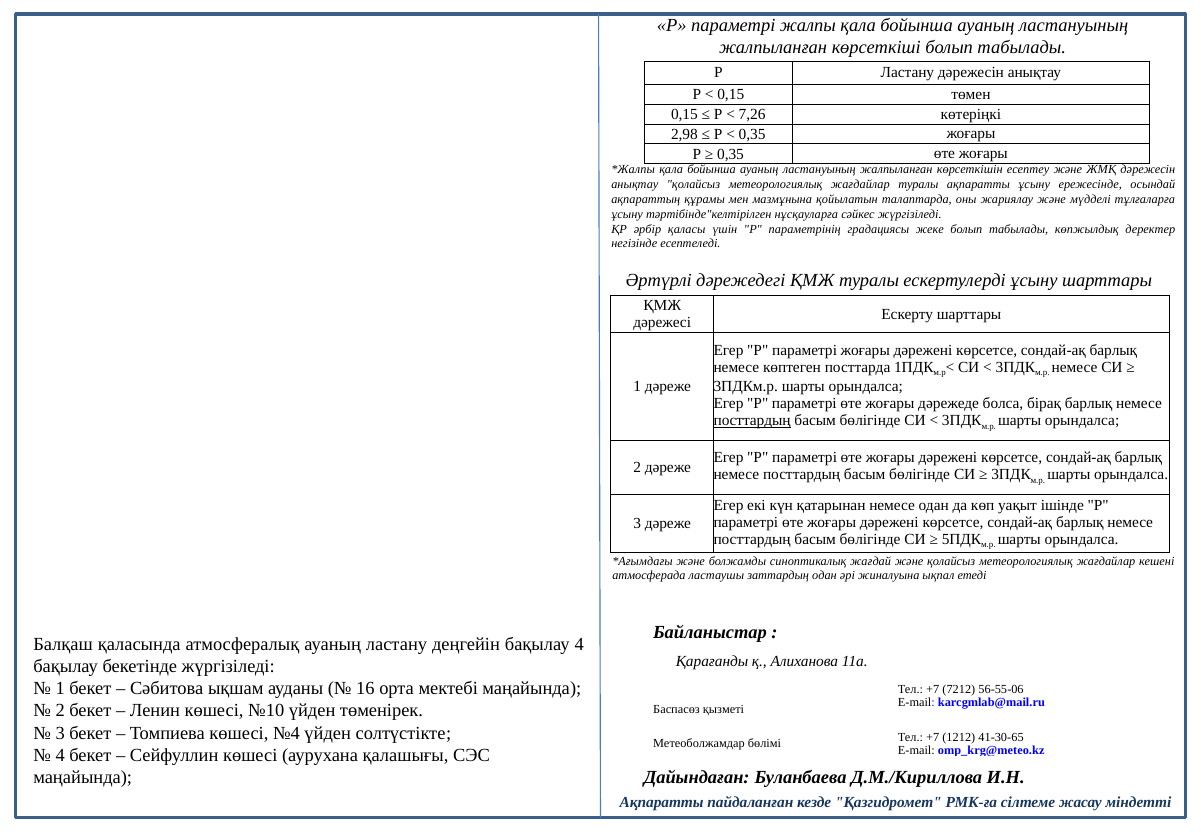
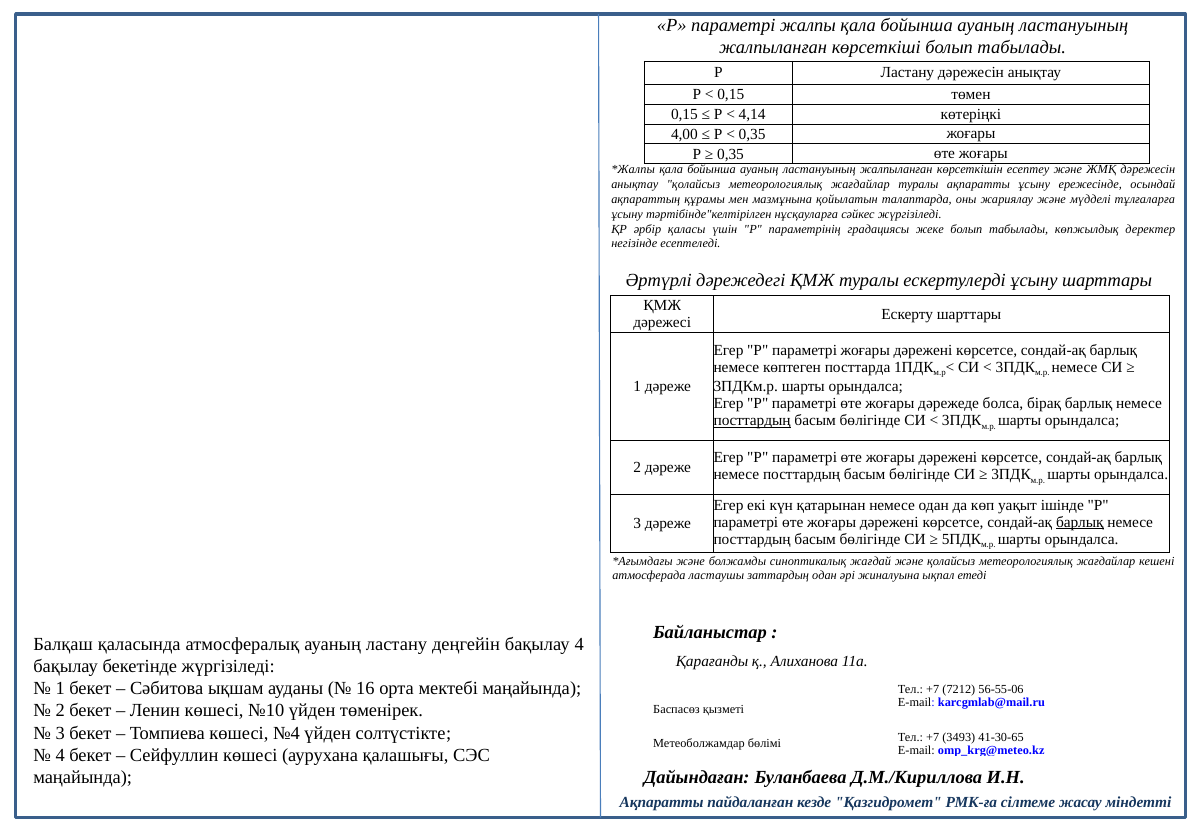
7,26: 7,26 -> 4,14 (752, 115)
2,98: 2,98 -> 4,00 (684, 134)
барлық underline: none -> present (1080, 522)
1212: 1212 -> 3493 (959, 737)
